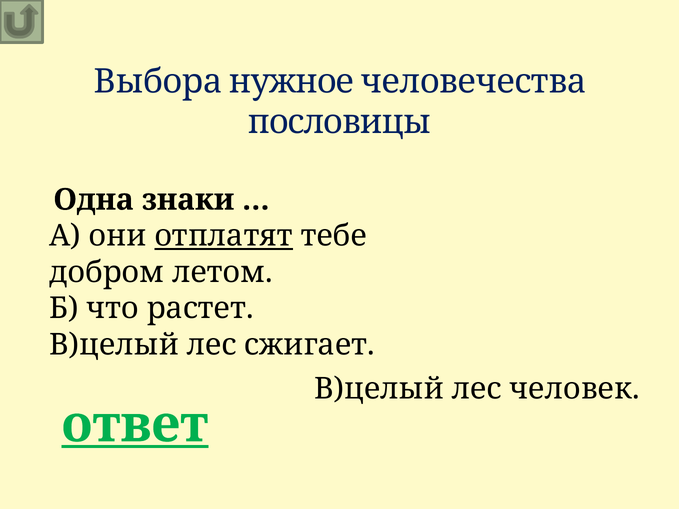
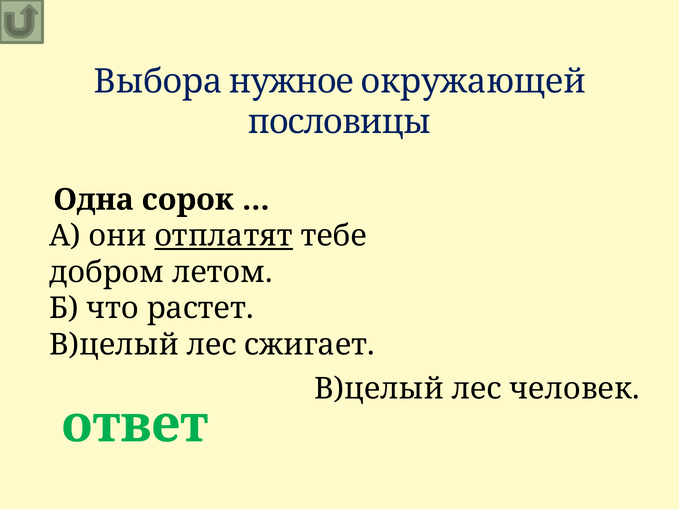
человечества: человечества -> окружающей (474, 82)
знаки: знаки -> сорок (188, 200)
ответ underline: present -> none (135, 425)
